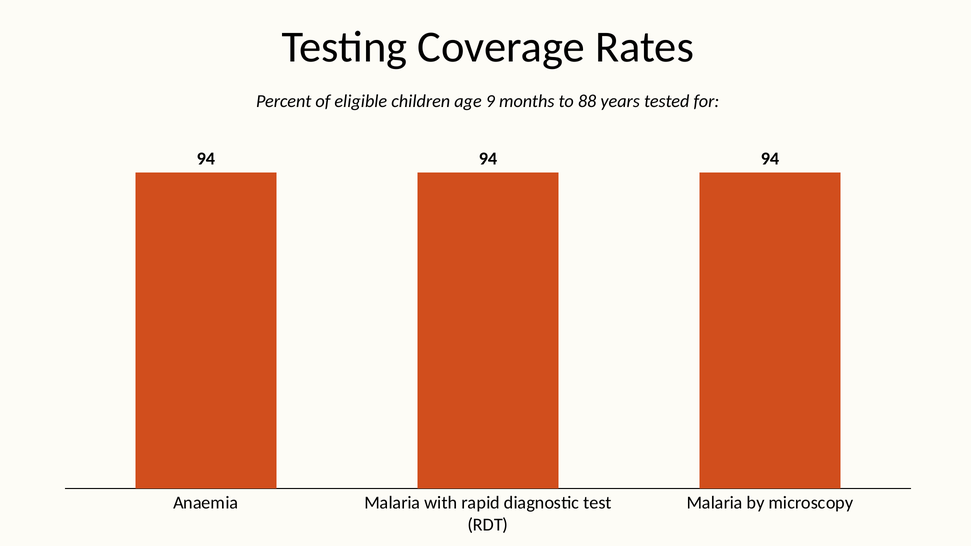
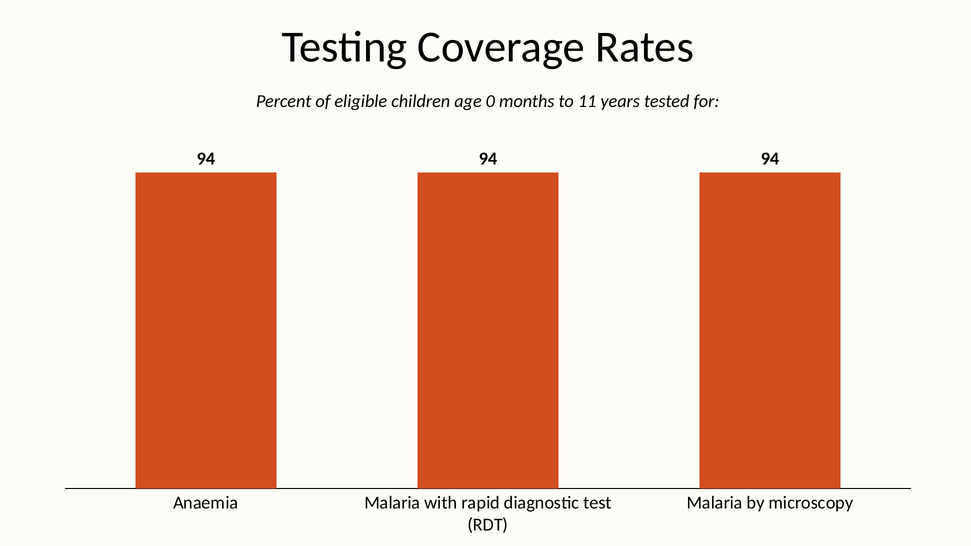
9: 9 -> 0 (490, 101)
88: 88 -> 11 (587, 101)
